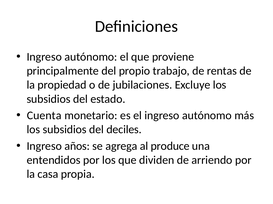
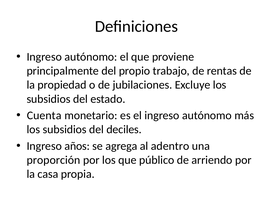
produce: produce -> adentro (170, 147)
entendidos: entendidos -> proporción (53, 161)
dividen: dividen -> público (157, 161)
